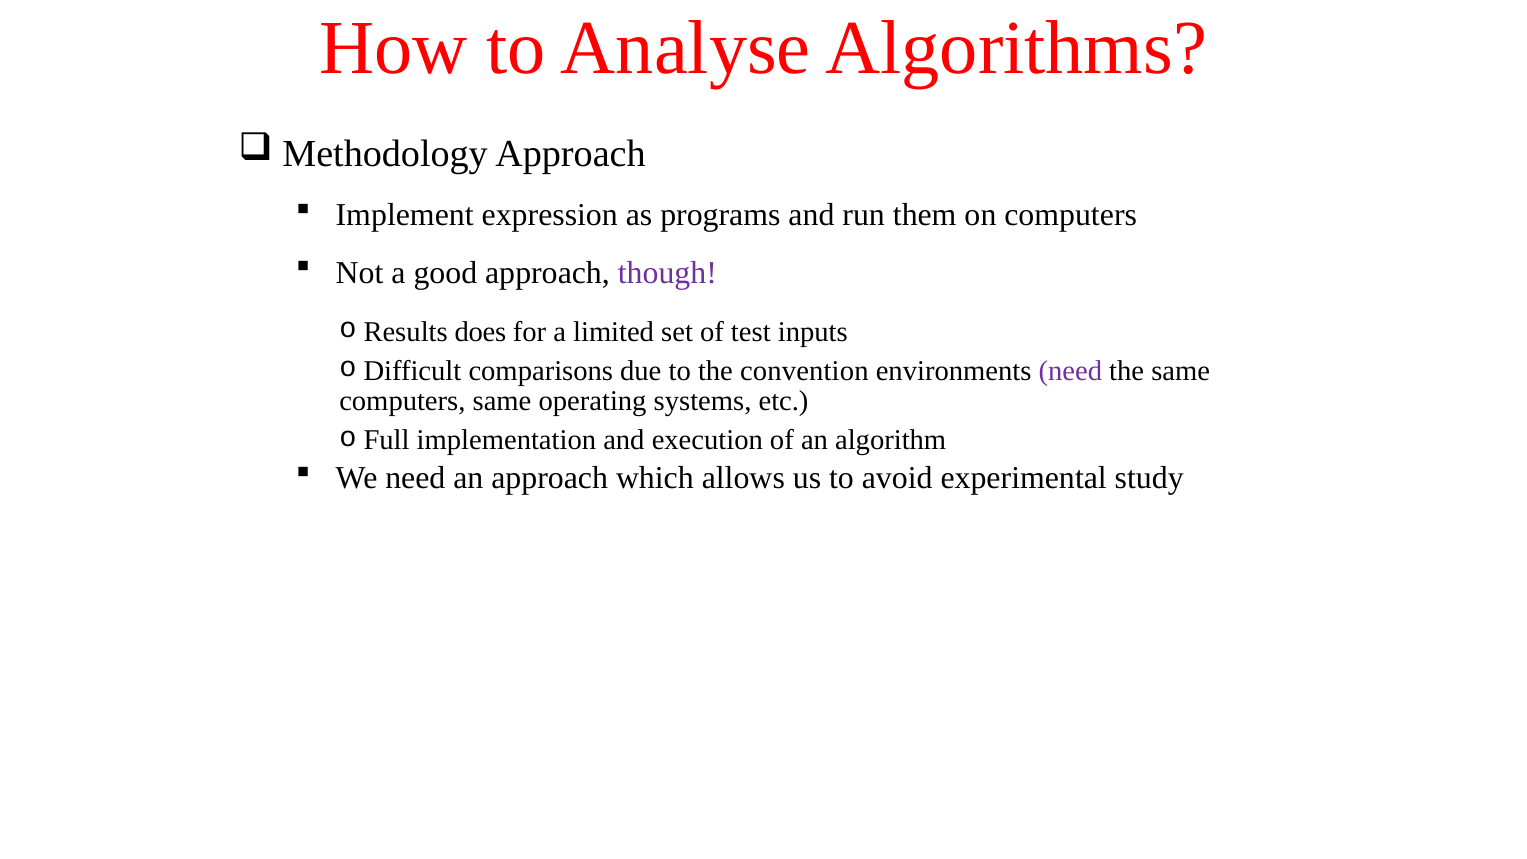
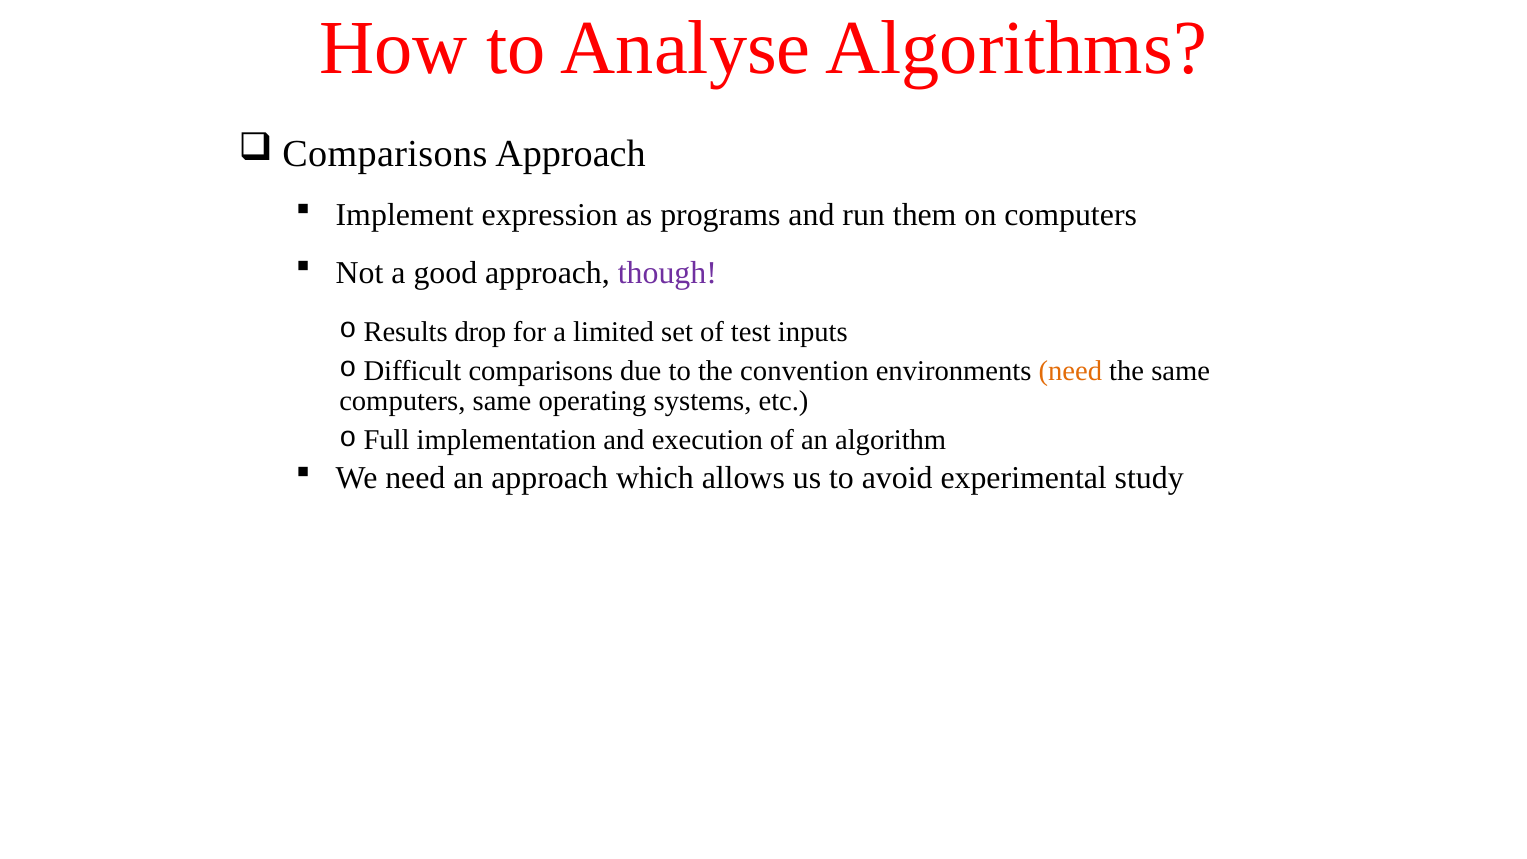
Methodology: Methodology -> Comparisons (385, 154)
does: does -> drop (480, 332)
need colour: purple -> orange (1070, 371)
